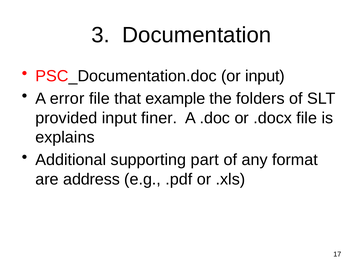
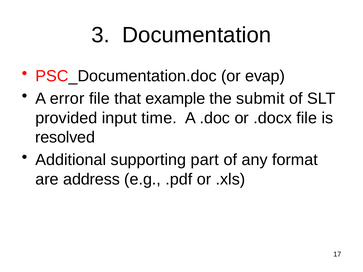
or input: input -> evap (265, 76)
folders: folders -> submit (260, 99)
finer: finer -> time (159, 118)
explains: explains -> resolved (65, 137)
